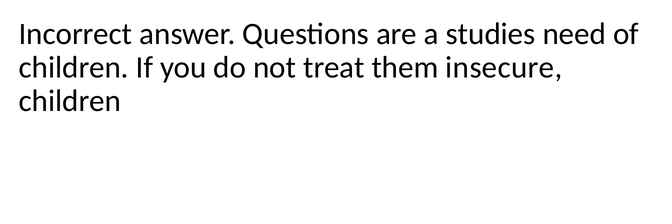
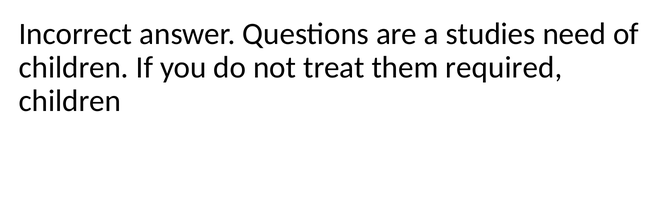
insecure: insecure -> required (504, 68)
